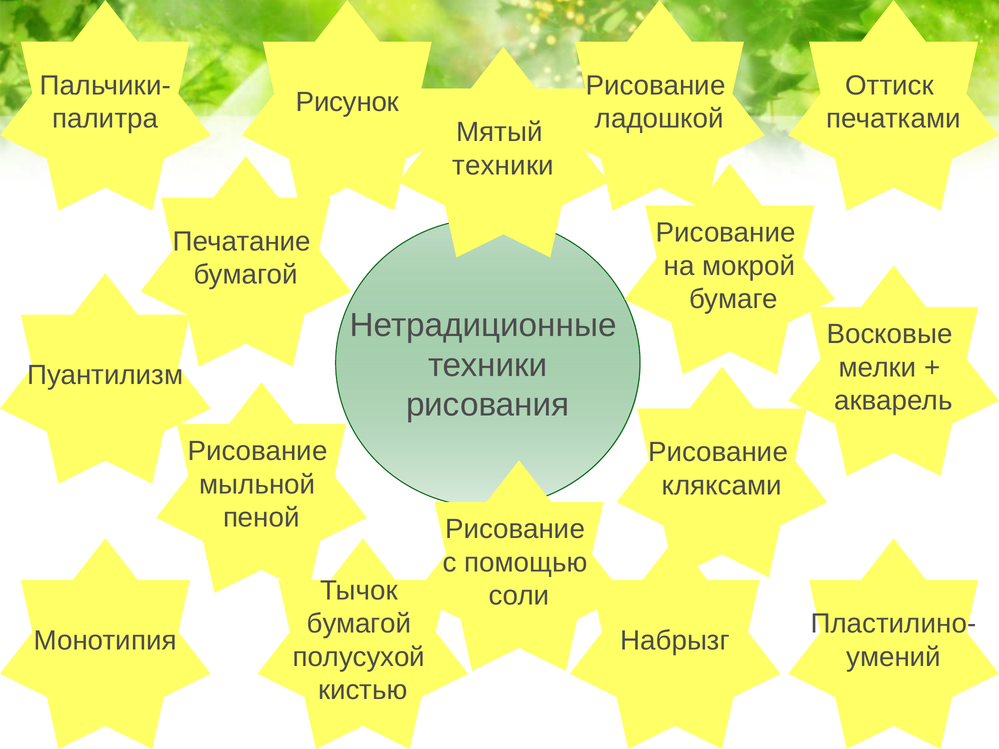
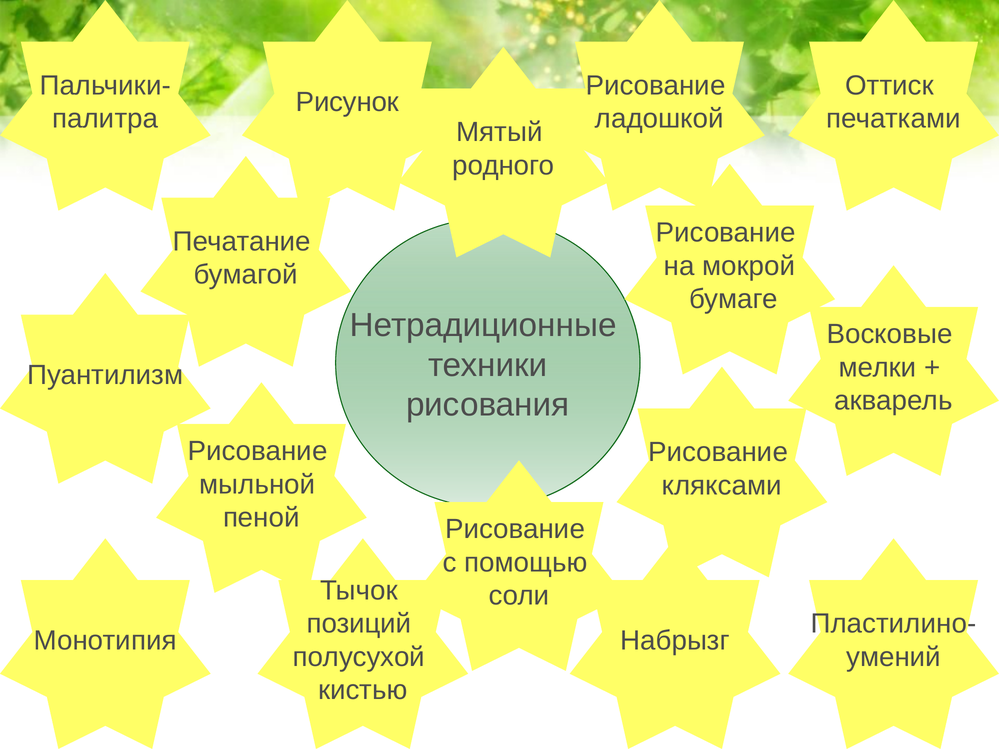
техники: техники -> родного (503, 166)
бумагой: бумагой -> позиций (359, 624)
